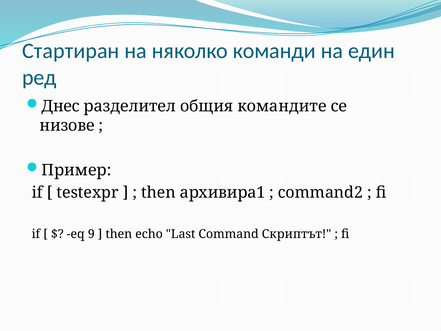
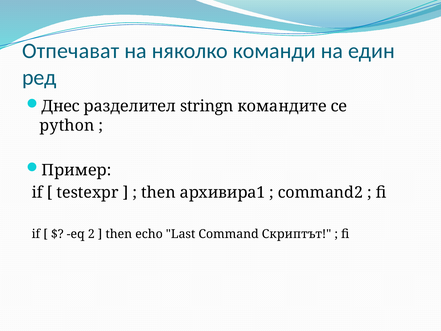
Стартиран: Стартиран -> Отпечават (71, 51)
общия: общия -> stringn (207, 106)
низове: низове -> python (67, 125)
9: 9 -> 2 (91, 234)
